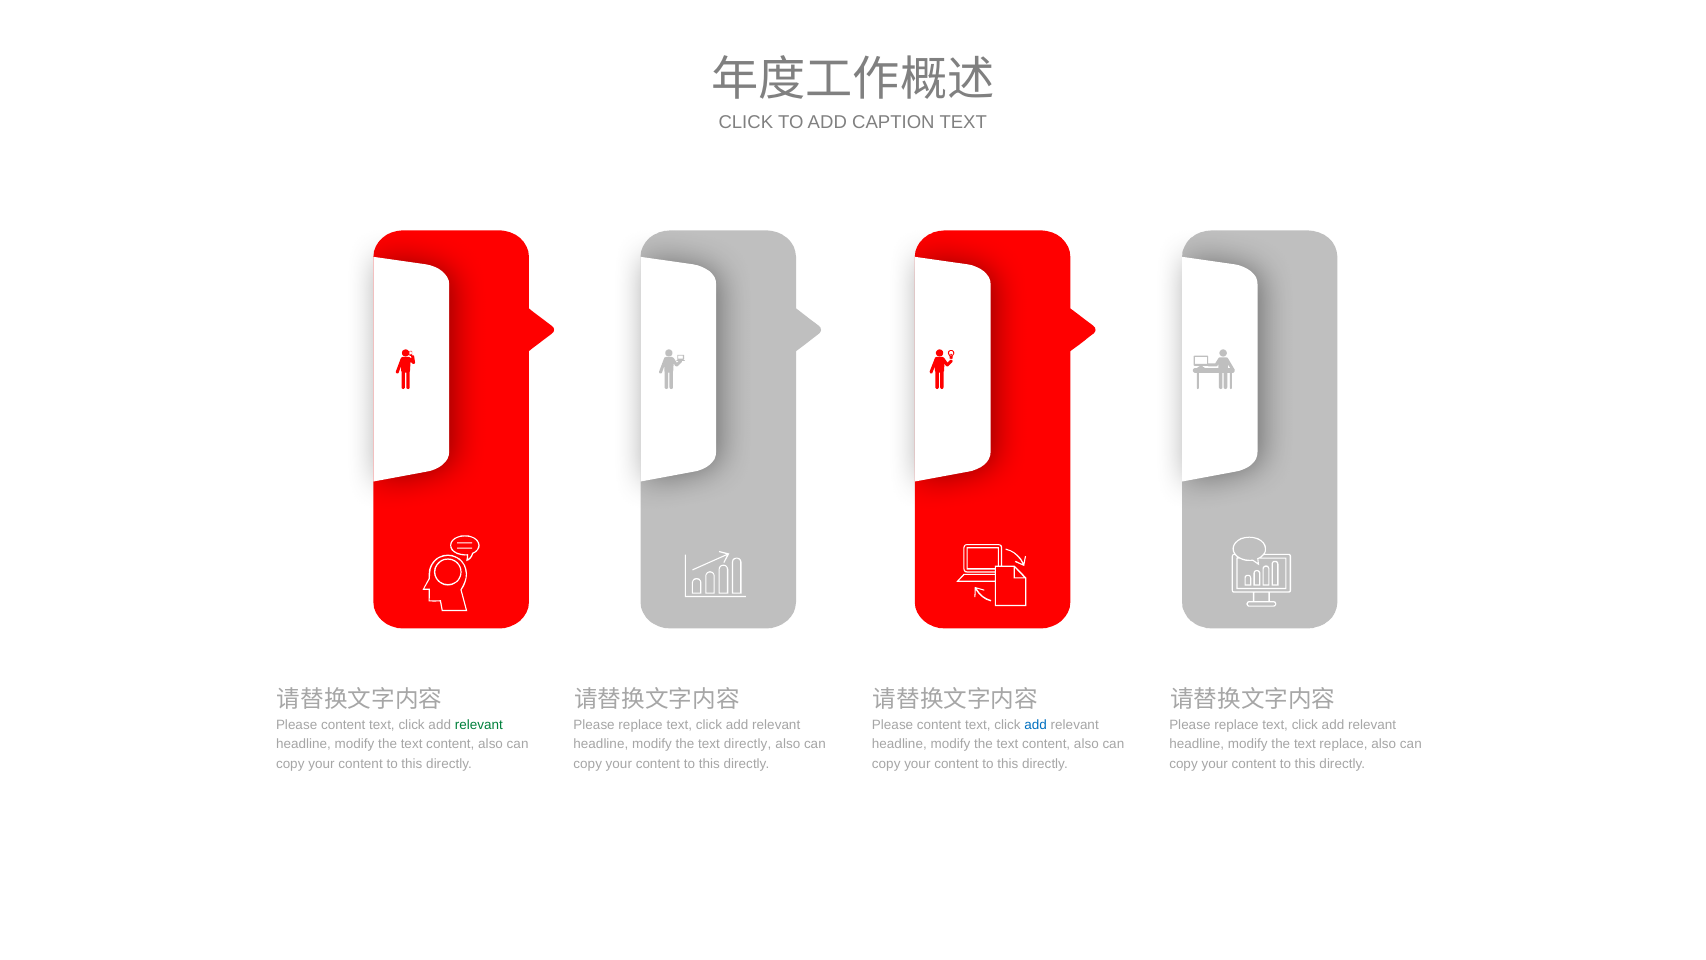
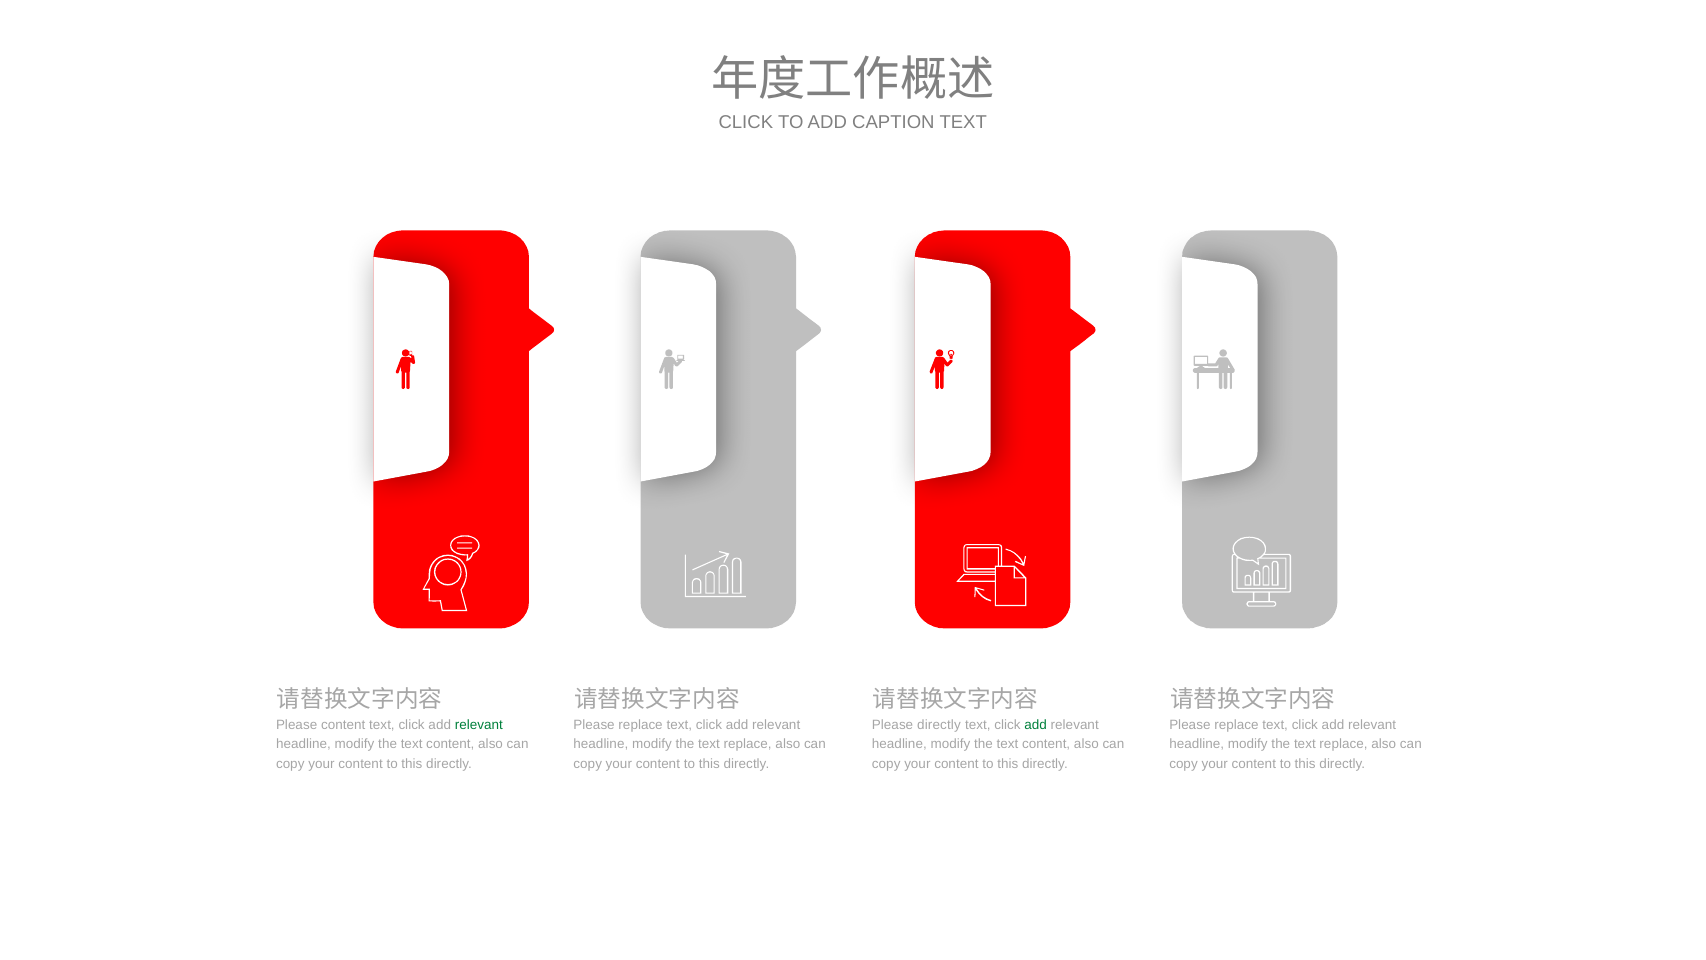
content: content -> directly (939, 725)
add colour: blue -> green (1036, 725)
directly: directly -> replace (748, 744)
